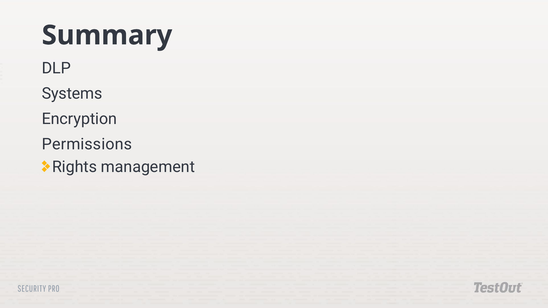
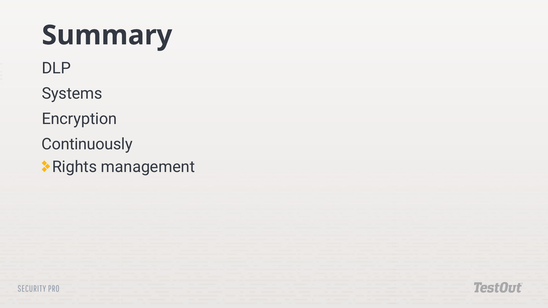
Permissions: Permissions -> Continuously (87, 144)
